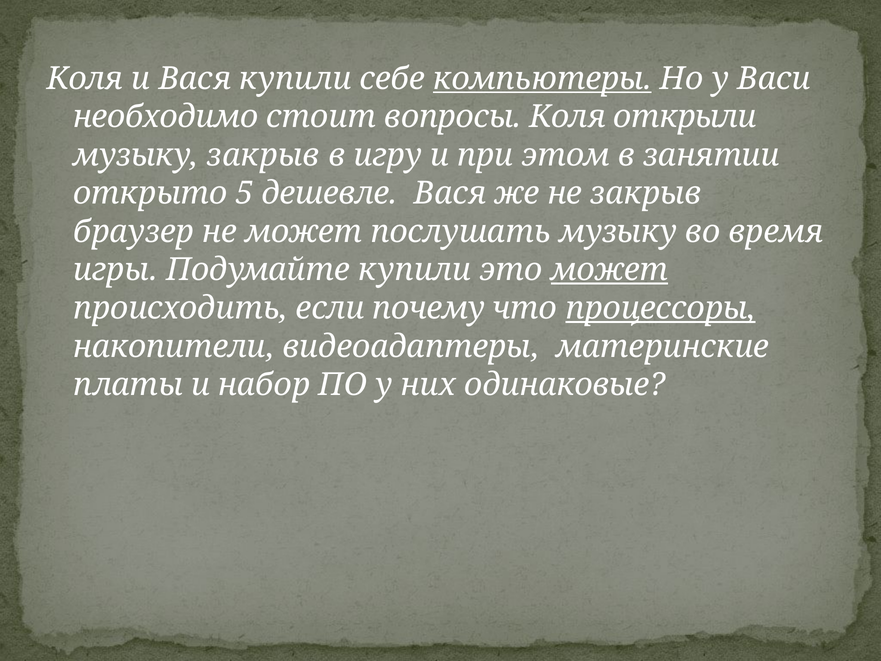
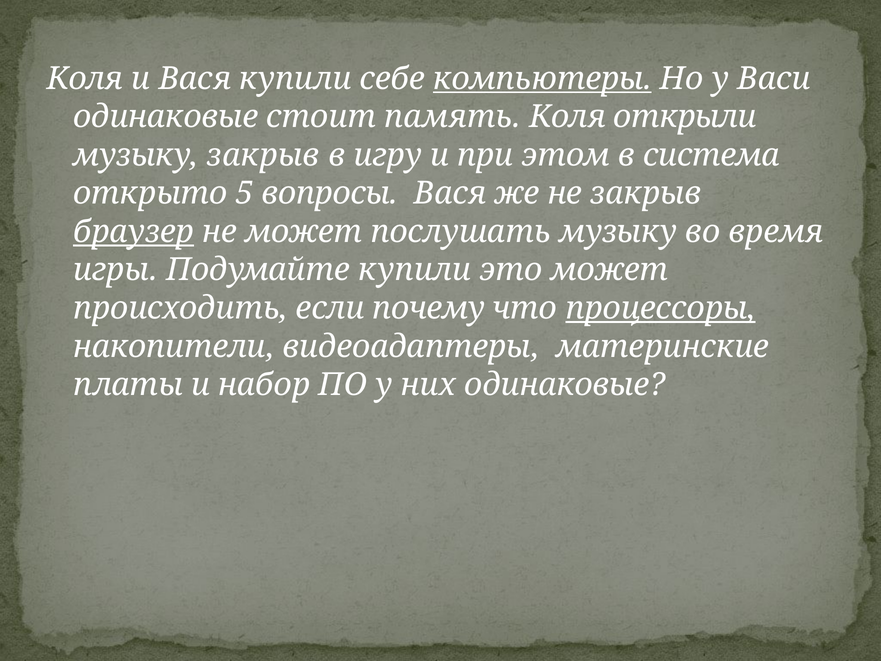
необходимо: необходимо -> одинаковые (166, 117)
вопросы: вопросы -> память (453, 117)
занятии: занятии -> система (712, 155)
дешевле: дешевле -> вопросы (330, 193)
браузер underline: none -> present (134, 232)
может underline: present -> none (610, 270)
